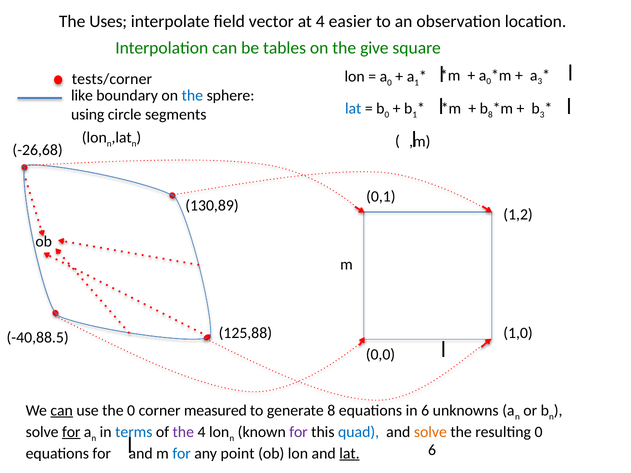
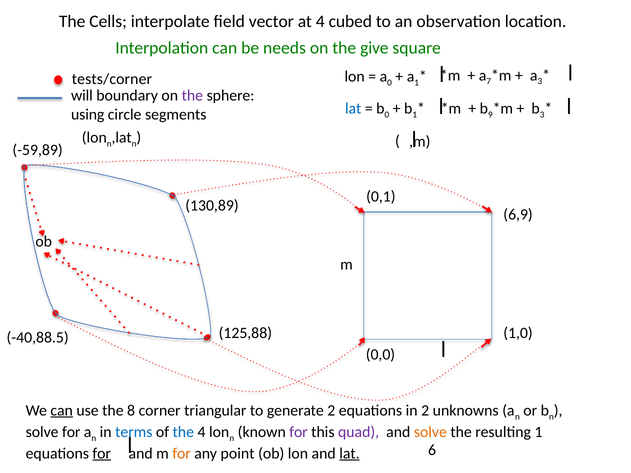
Uses: Uses -> Cells (108, 22)
easier: easier -> cubed (350, 22)
tables: tables -> needs (285, 48)
0: 0 -> 7 (489, 82)
like: like -> will (82, 95)
the colour: blue -> purple (192, 95)
8: 8 -> 9 (490, 115)
-26,68: -26,68 -> -59,89 (38, 150)
1,2: 1,2 -> 6,9 (518, 215)
the 0: 0 -> 8 (131, 411)
measured: measured -> triangular (215, 411)
generate 8: 8 -> 2 (331, 411)
in 6: 6 -> 2 (425, 411)
for underline: present -> none (71, 432)
the colour: purple -> blue (183, 432)
quad colour: blue -> purple (359, 432)
resulting 0: 0 -> 1 (539, 432)
for underline: none -> present (102, 454)
for colour: blue -> orange (182, 454)
